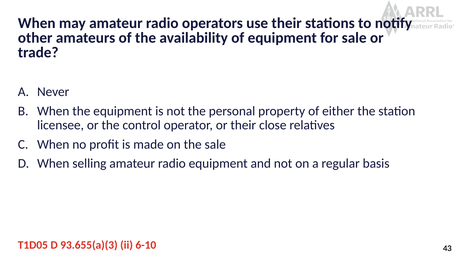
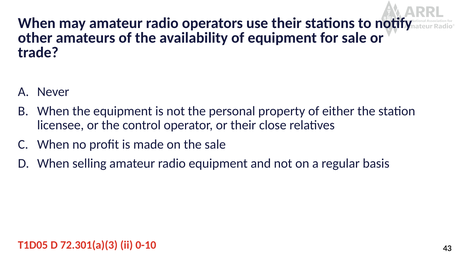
93.655(a)(3: 93.655(a)(3 -> 72.301(a)(3 (89, 245)
6-10: 6-10 -> 0-10 (146, 245)
